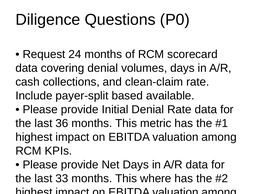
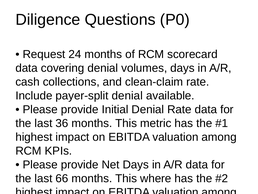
payer-split based: based -> denial (127, 95)
33: 33 -> 66 (62, 178)
